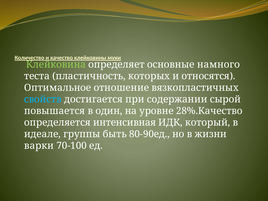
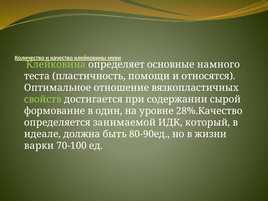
которых: которых -> помощи (149, 76)
свойств colour: light blue -> light green (43, 99)
повышается: повышается -> формование (55, 111)
интенсивная: интенсивная -> занимаемой (124, 123)
группы: группы -> должна (82, 134)
